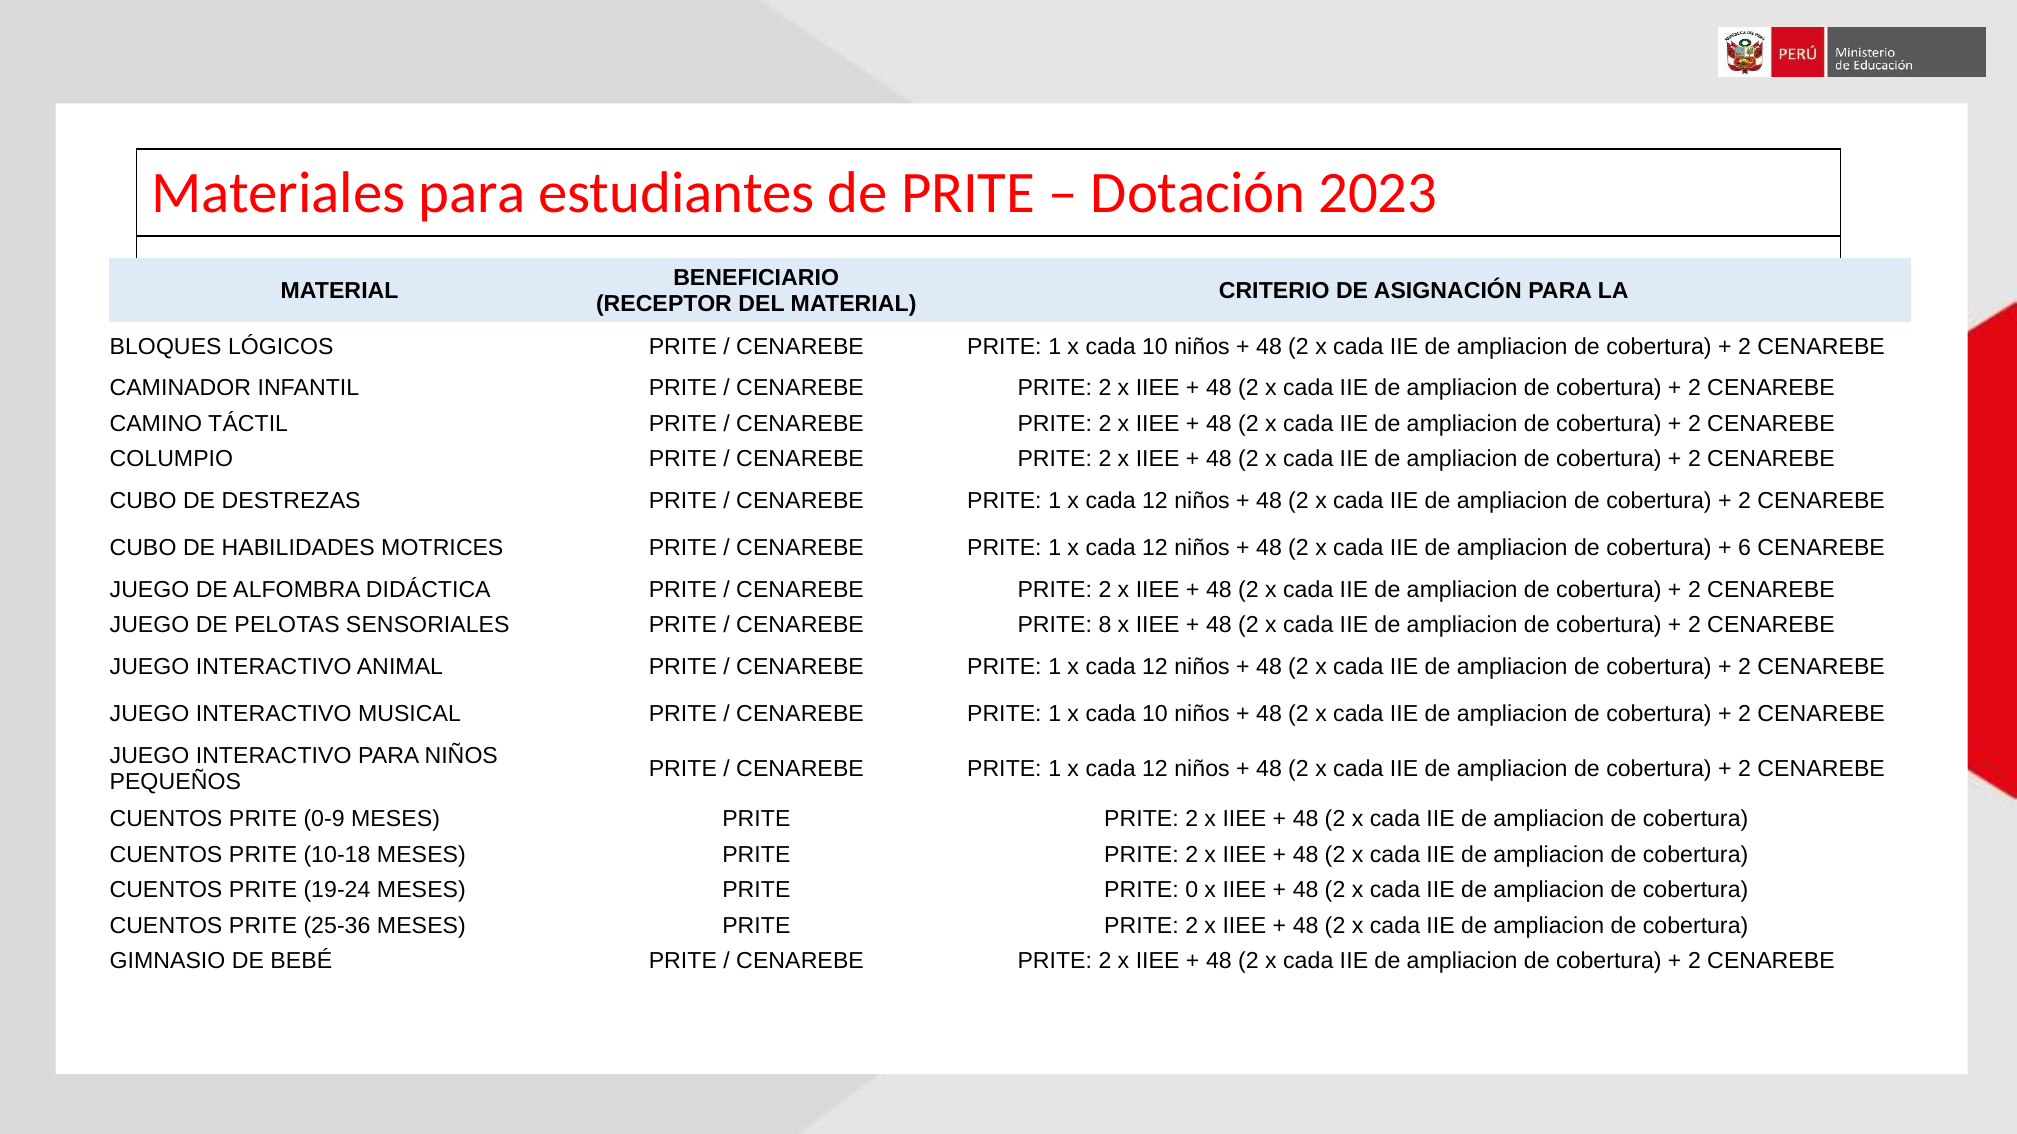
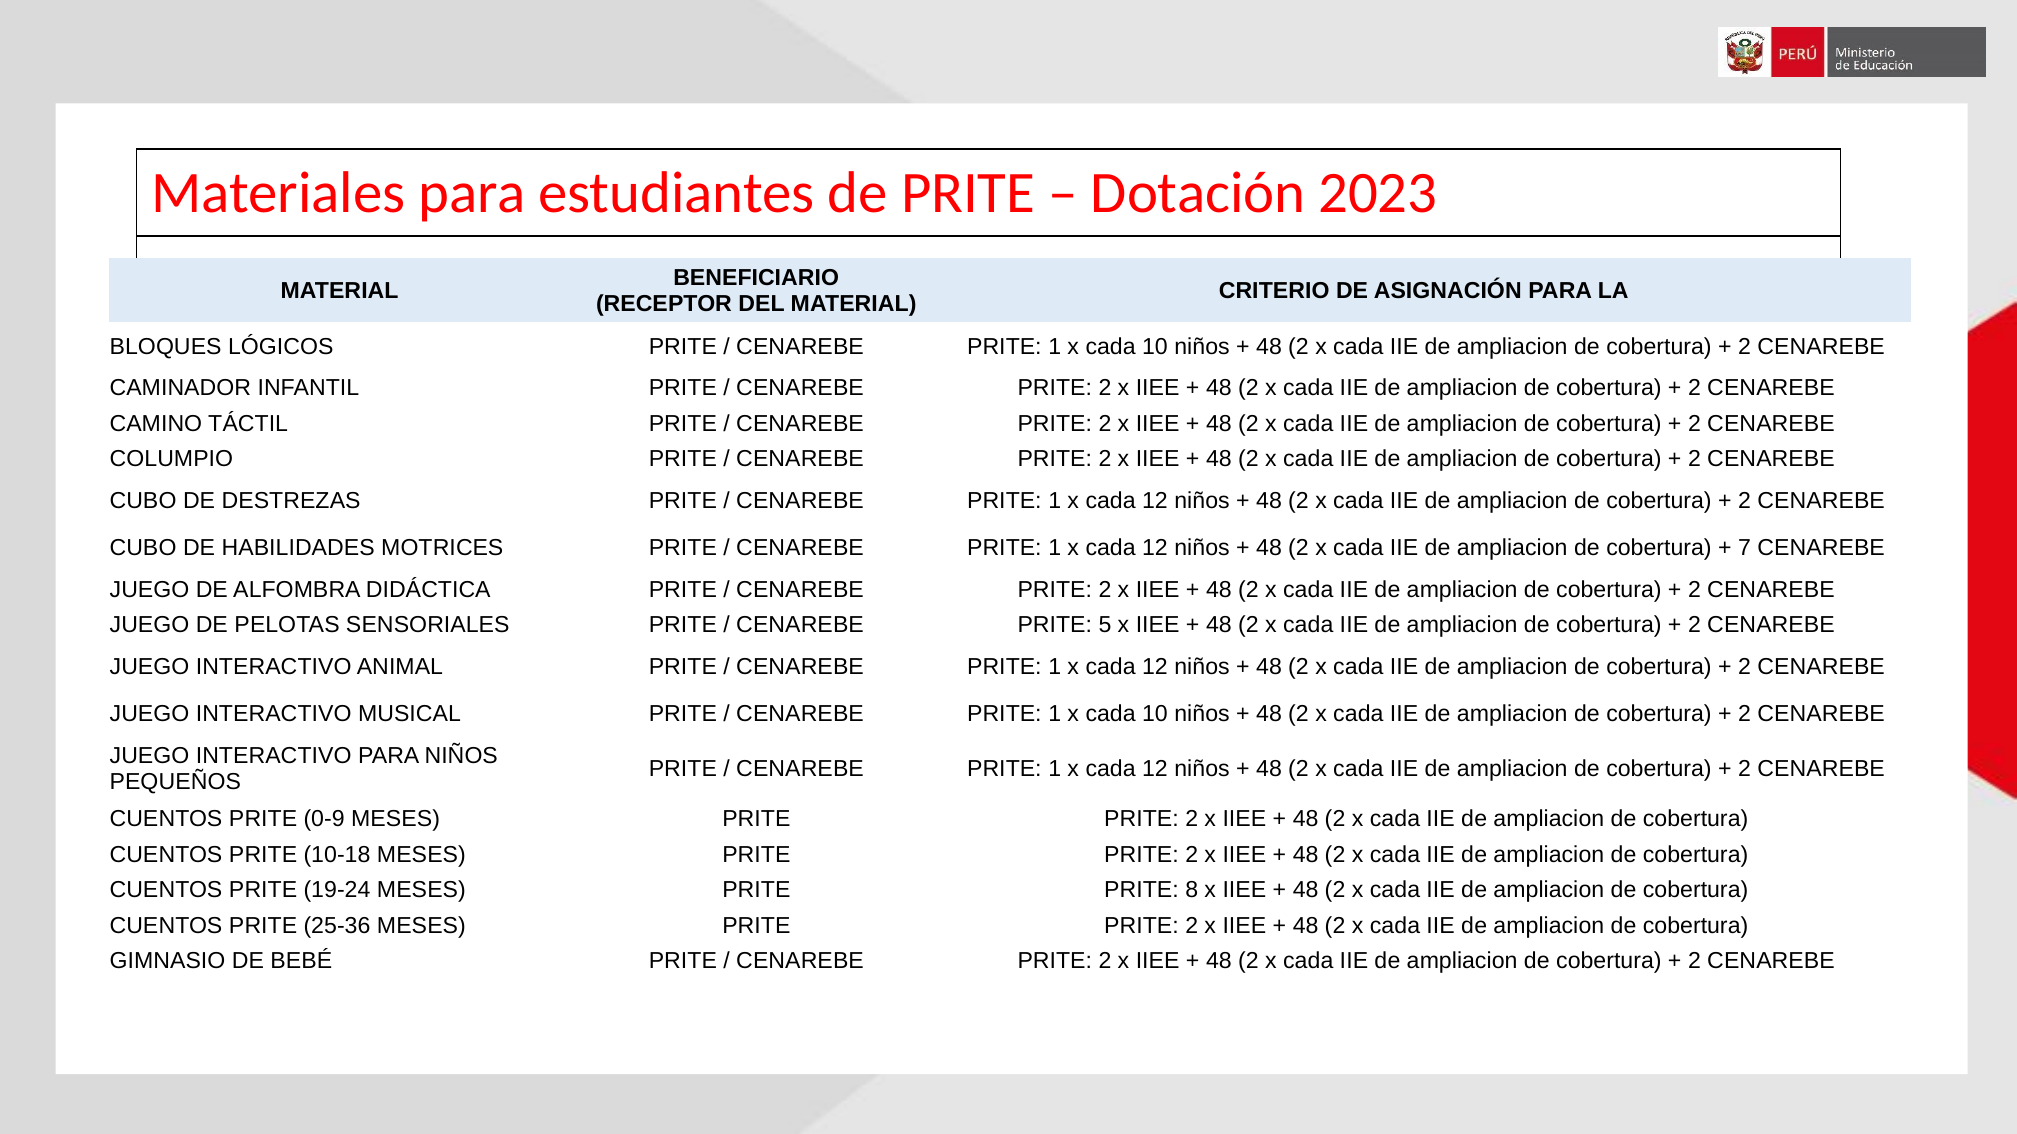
6: 6 -> 7 (1745, 548)
8: 8 -> 5 (1105, 625)
0: 0 -> 8 (1192, 890)
